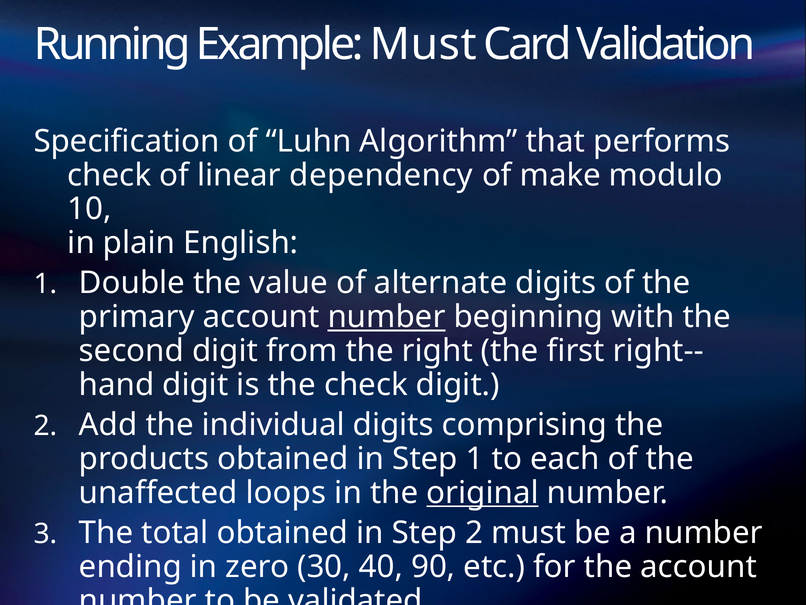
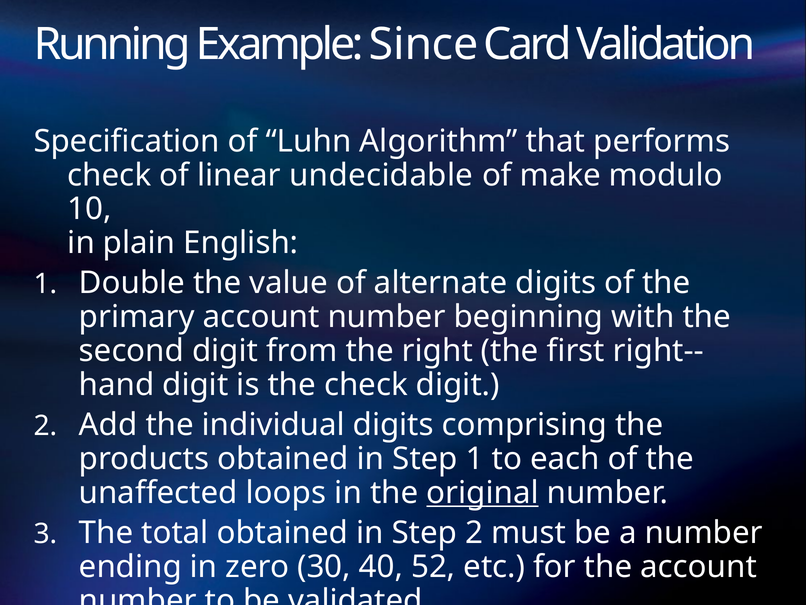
Example Must: Must -> Since (424, 44)
dependency: dependency -> undecidable (381, 175)
number underline: present -> none (387, 317)
90: 90 -> 52 (433, 566)
